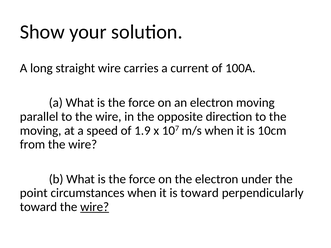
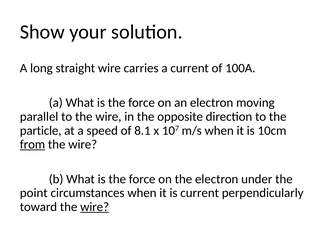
moving: moving -> particle (41, 131)
1.9: 1.9 -> 8.1 (142, 131)
from underline: none -> present (33, 145)
is toward: toward -> current (200, 193)
